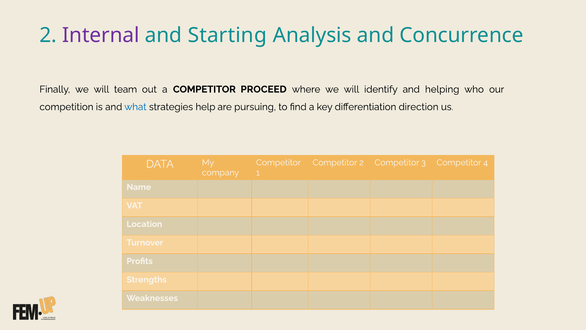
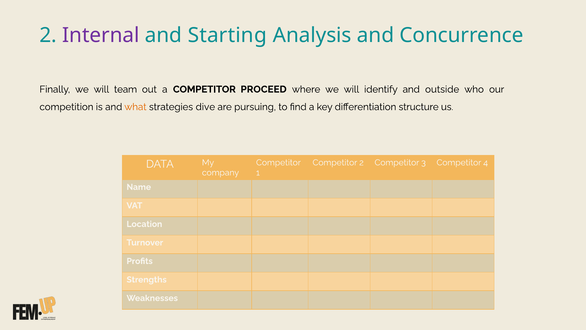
helping: helping -> outside (442, 89)
what colour: blue -> orange (135, 107)
help: help -> dive (205, 107)
direction: direction -> structure (419, 107)
